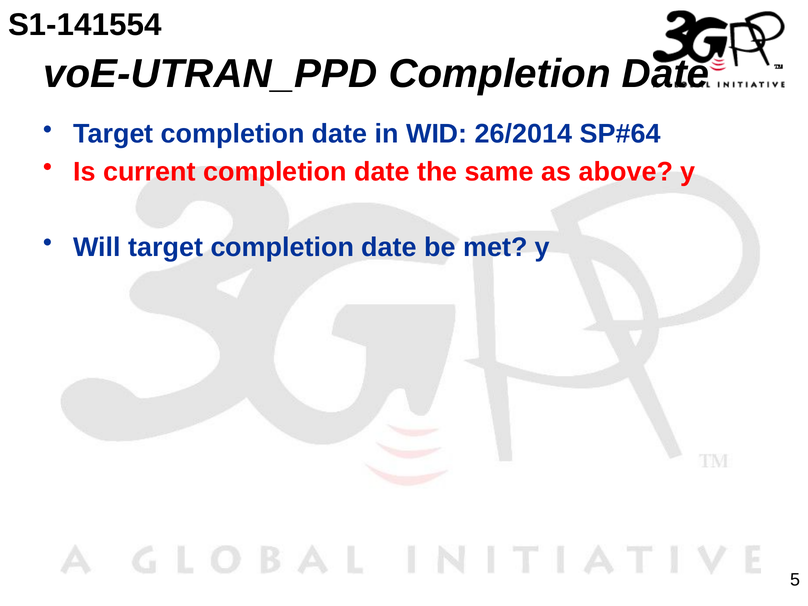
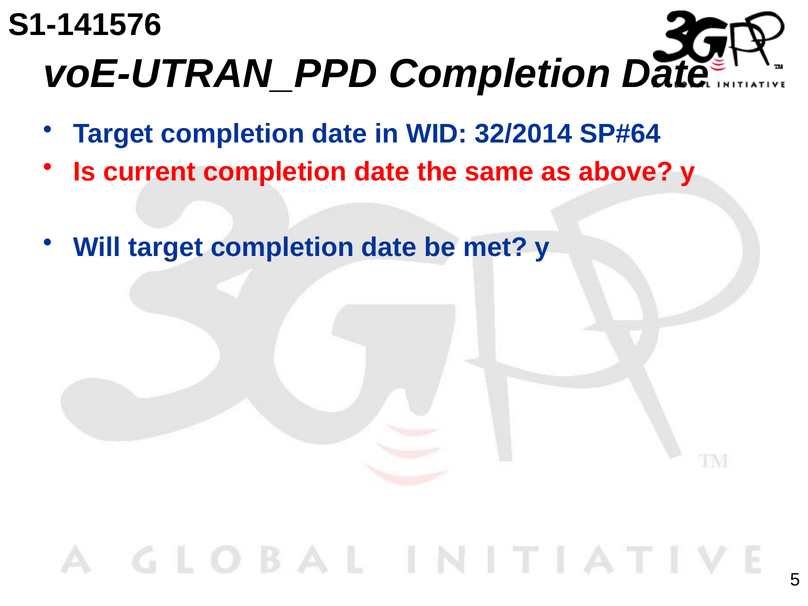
S1-141554: S1-141554 -> S1-141576 (85, 25)
26/2014: 26/2014 -> 32/2014 (524, 134)
